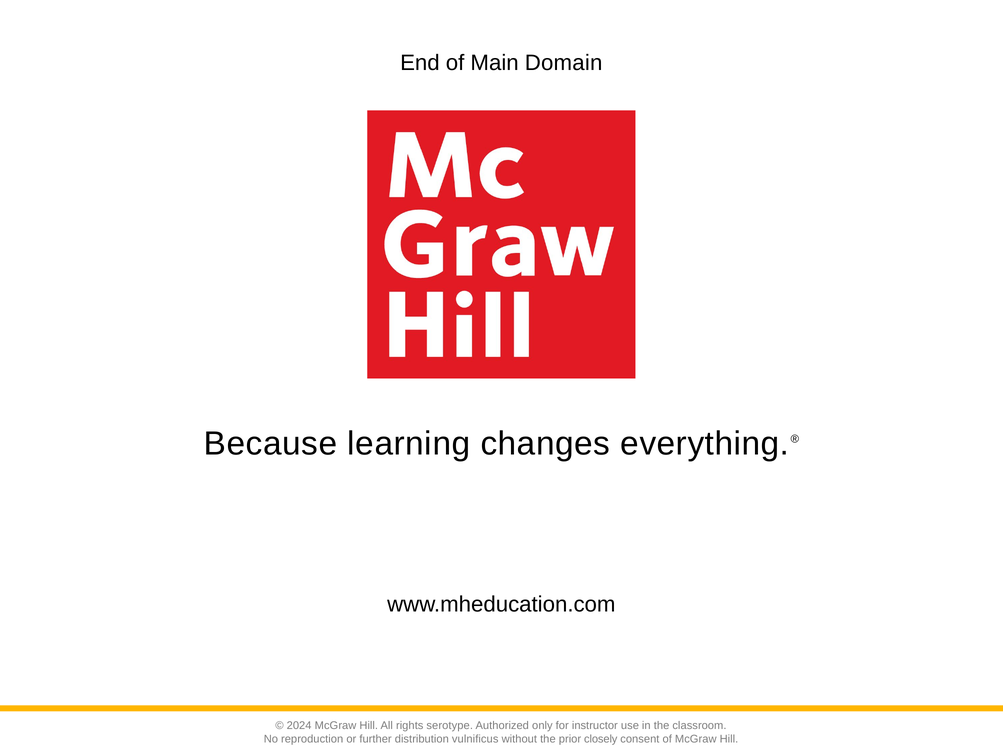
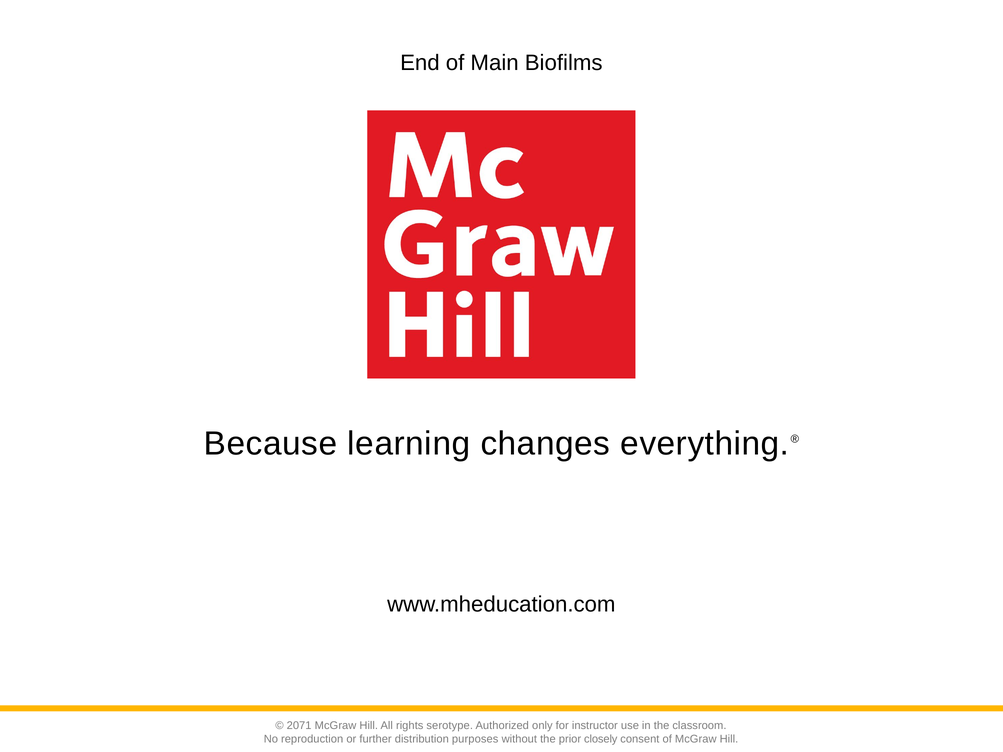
Domain: Domain -> Biofilms (564, 63)
2024: 2024 -> 2071 (299, 726)
vulnificus: vulnificus -> purposes (475, 739)
